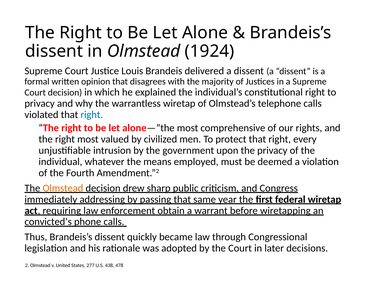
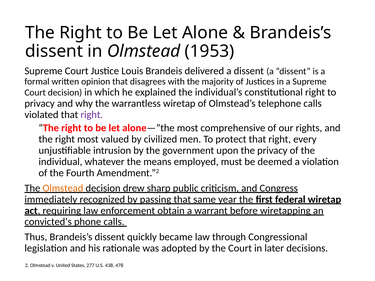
1924: 1924 -> 1953 (210, 51)
right colour: blue -> purple (92, 115)
addressing: addressing -> recognized (102, 200)
